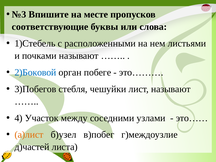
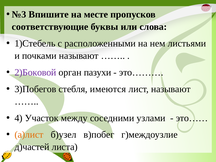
2)Боковой colour: blue -> purple (35, 72)
побеге: побеге -> пазухи (98, 72)
чешуйки: чешуйки -> имеются (108, 89)
